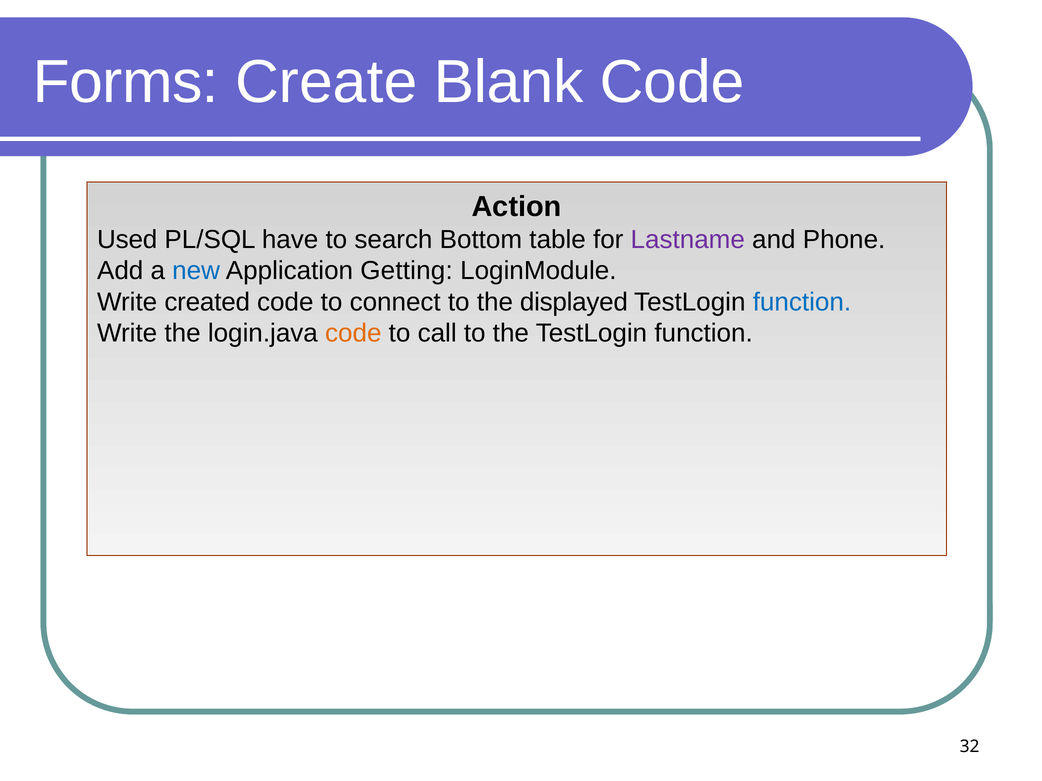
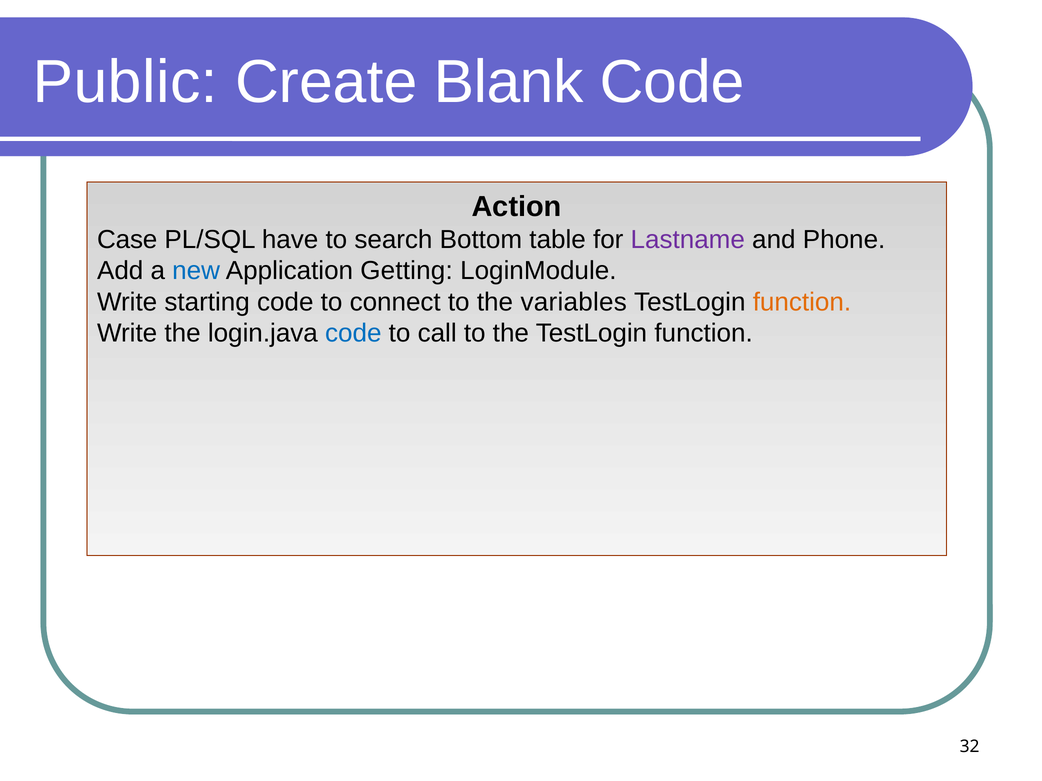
Forms: Forms -> Public (125, 82)
Used: Used -> Case (127, 240)
created: created -> starting (207, 302)
displayed: displayed -> variables (574, 302)
function colour: blue -> orange (802, 302)
code colour: orange -> blue (353, 333)
